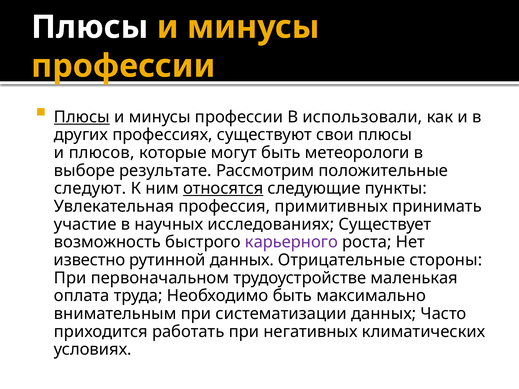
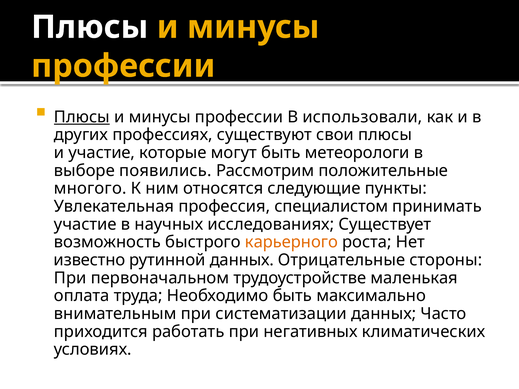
и плюсов: плюсов -> участие (102, 153)
результате: результате -> появились (165, 171)
следуют: следуют -> многого (90, 189)
относятся underline: present -> none (223, 189)
примитивных: примитивных -> специалистом (331, 207)
карьерного colour: purple -> orange (291, 242)
